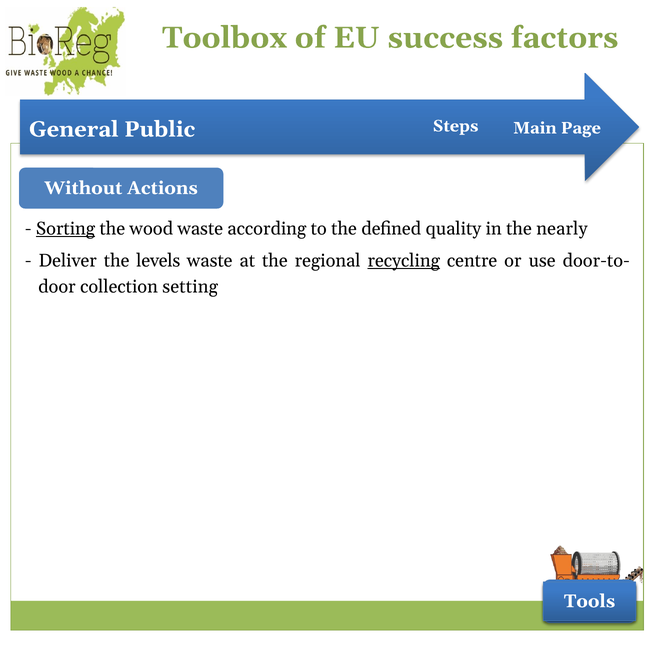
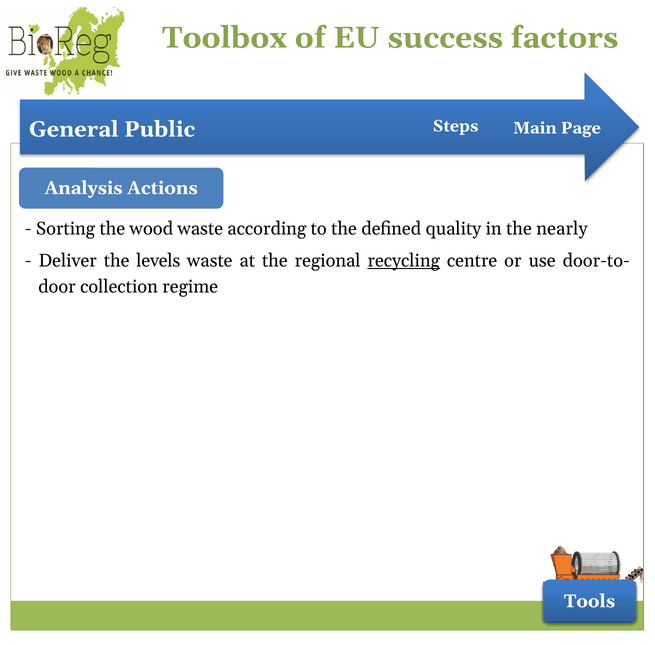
Without: Without -> Analysis (84, 188)
Sorting underline: present -> none (66, 229)
setting: setting -> regime (190, 287)
